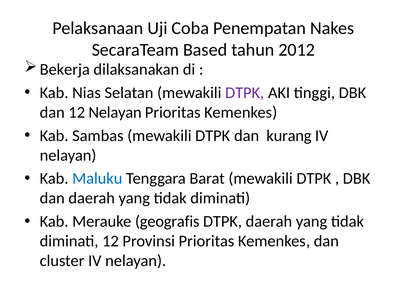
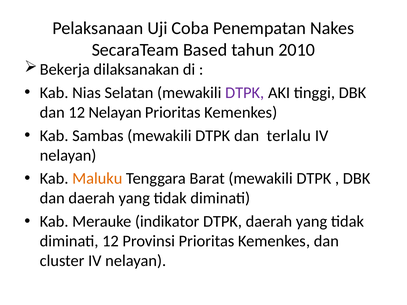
2012: 2012 -> 2010 (297, 50)
kurang: kurang -> terlalu (289, 136)
Maluku colour: blue -> orange (97, 179)
geografis: geografis -> indikator (167, 222)
